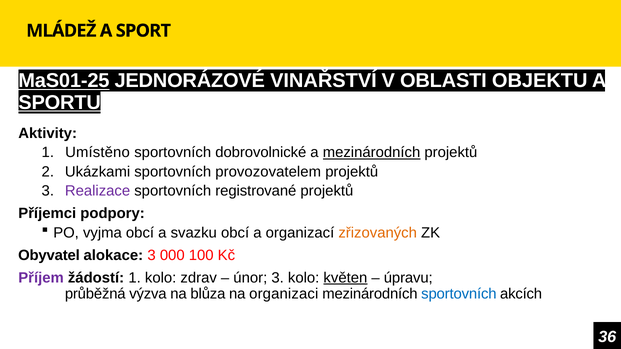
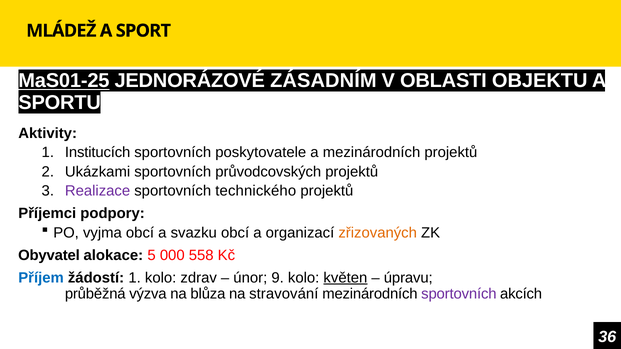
VINAŘSTVÍ: VINAŘSTVÍ -> ZÁSADNÍM (323, 81)
SPORTU underline: present -> none (60, 103)
Umístěno: Umístěno -> Institucích (98, 153)
dobrovolnické: dobrovolnické -> poskytovatele (261, 153)
mezinárodních underline: present -> none (372, 153)
provozovatelem: provozovatelem -> průvodcovských (268, 172)
registrované: registrované -> technického (256, 191)
alokace 3: 3 -> 5 (152, 256)
100: 100 -> 558 (201, 256)
Příjem colour: purple -> blue (41, 278)
únor 3: 3 -> 9 (278, 278)
organizaci: organizaci -> stravování (284, 294)
sportovních colour: blue -> purple (459, 294)
